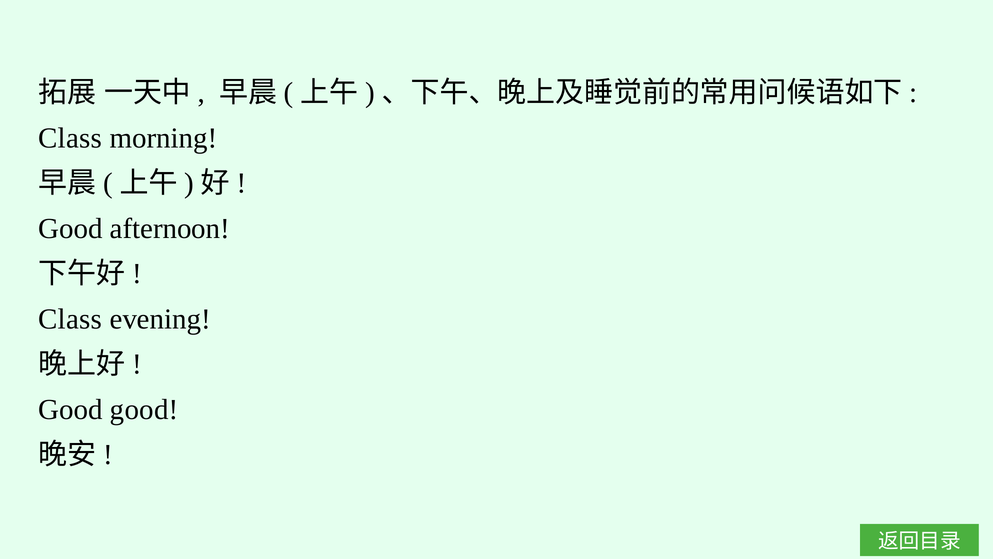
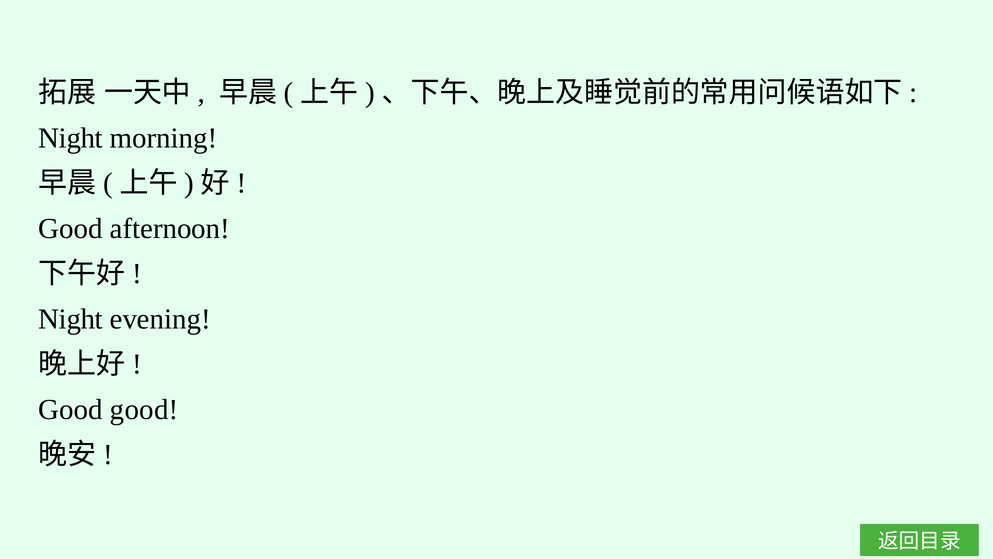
Class: Class -> Night (71, 138)
Class: Class -> Night (71, 319)
